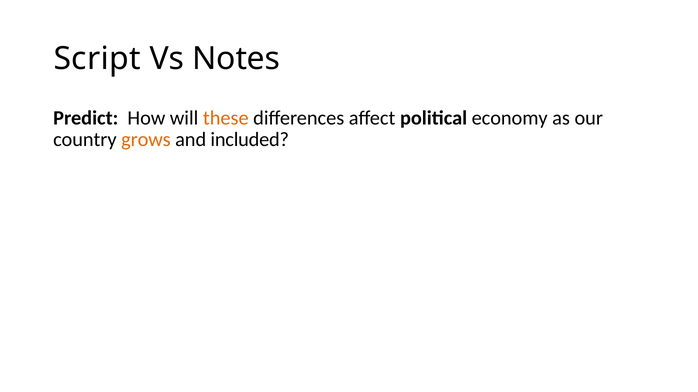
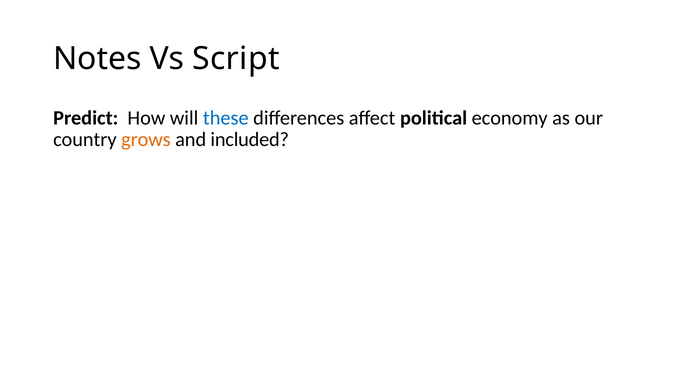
Script: Script -> Notes (97, 59)
Notes: Notes -> Script (236, 59)
these colour: orange -> blue (226, 118)
